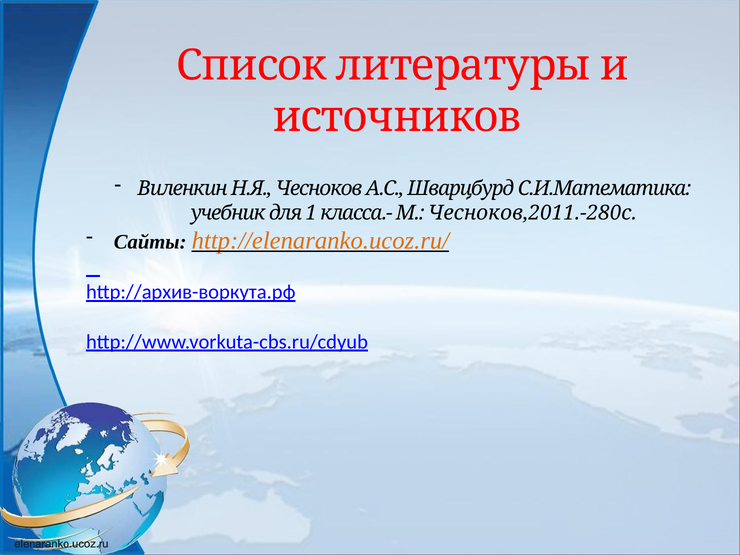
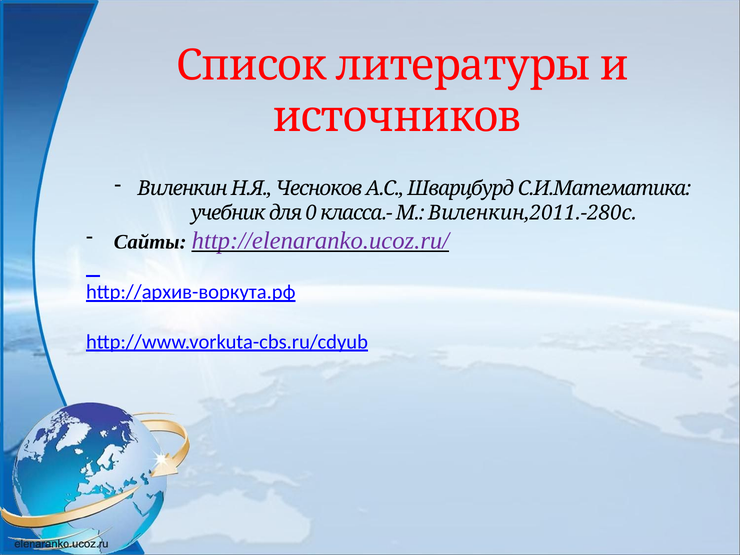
1: 1 -> 0 (311, 213)
Чесноков,2011.-280с: Чесноков,2011.-280с -> Виленкин,2011.-280с (532, 213)
http://elenaranko.ucoz.ru/ colour: orange -> purple (320, 240)
